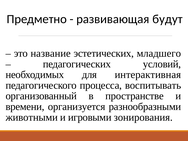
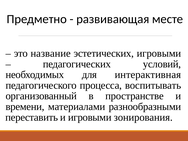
будут: будут -> месте (168, 19)
эстетических младшего: младшего -> игровыми (159, 53)
организуется: организуется -> материалами (77, 107)
животными: животными -> переставить (32, 117)
